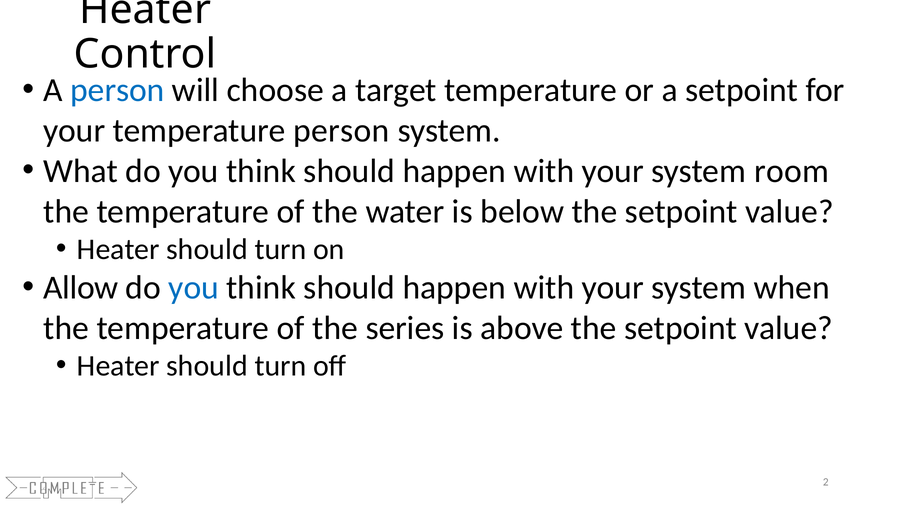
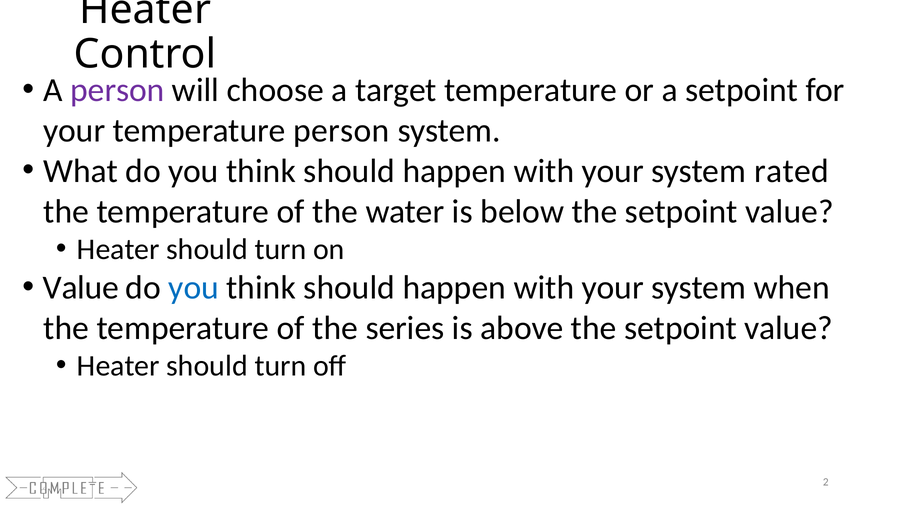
person colour: blue -> purple (117, 90)
room: room -> rated (792, 171)
Allow: Allow -> Value (81, 288)
